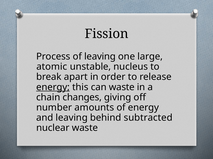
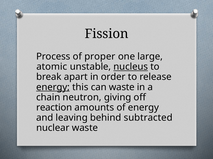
of leaving: leaving -> proper (100, 57)
nucleus underline: none -> present (131, 67)
changes: changes -> neutron (82, 98)
number: number -> reaction (54, 108)
